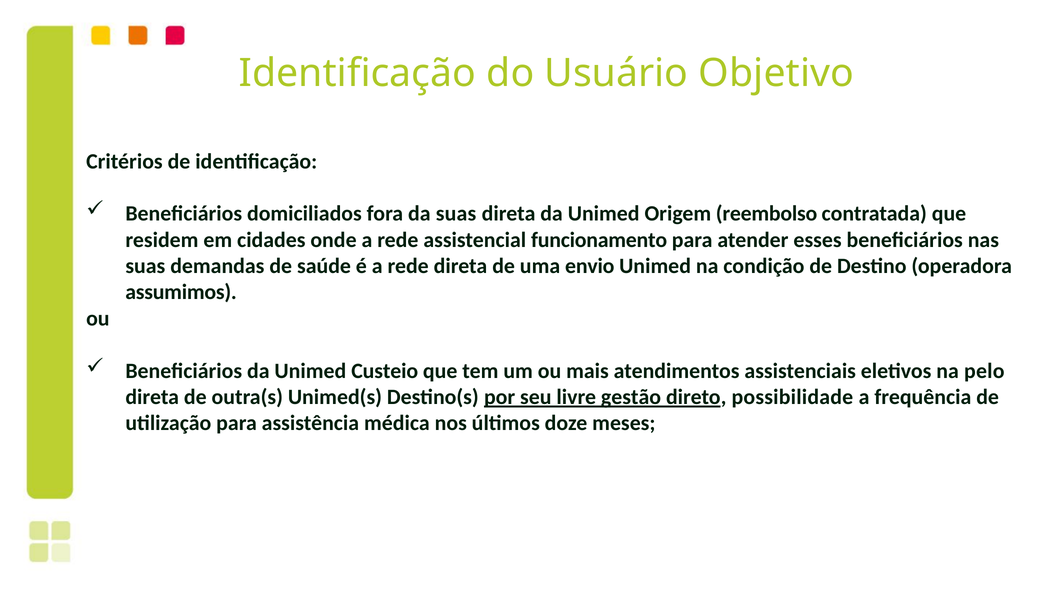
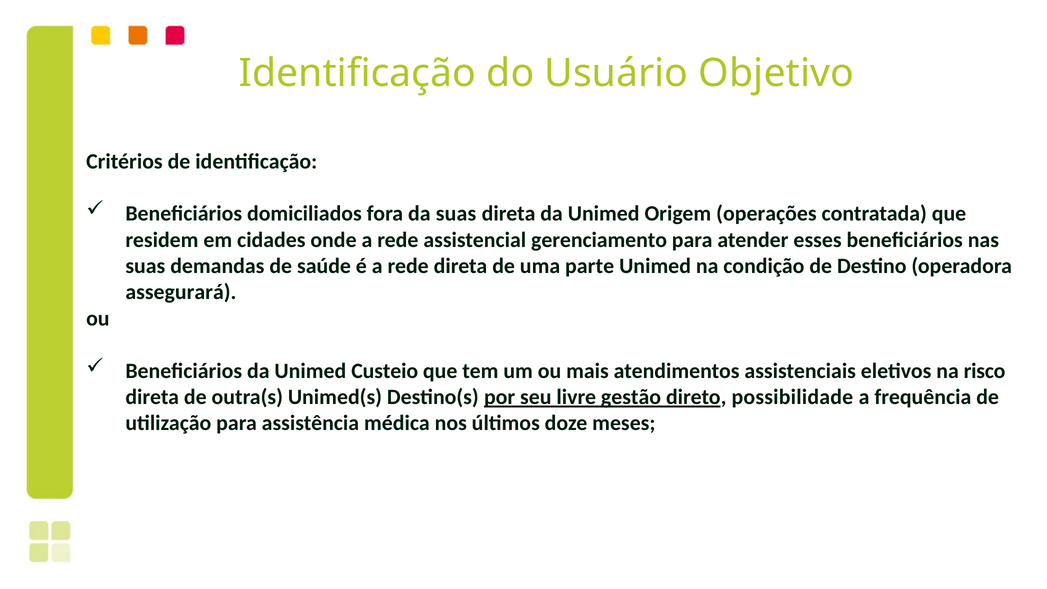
reembolso: reembolso -> operações (766, 214)
funcionamento: funcionamento -> gerenciamento (599, 240)
envio: envio -> parte (590, 266)
assumimos: assumimos -> assegurará (181, 292)
pelo: pelo -> risco (985, 371)
